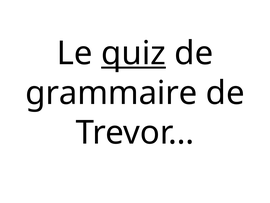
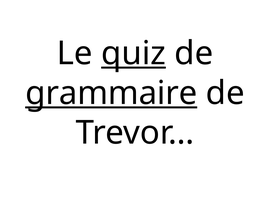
grammaire underline: none -> present (111, 93)
